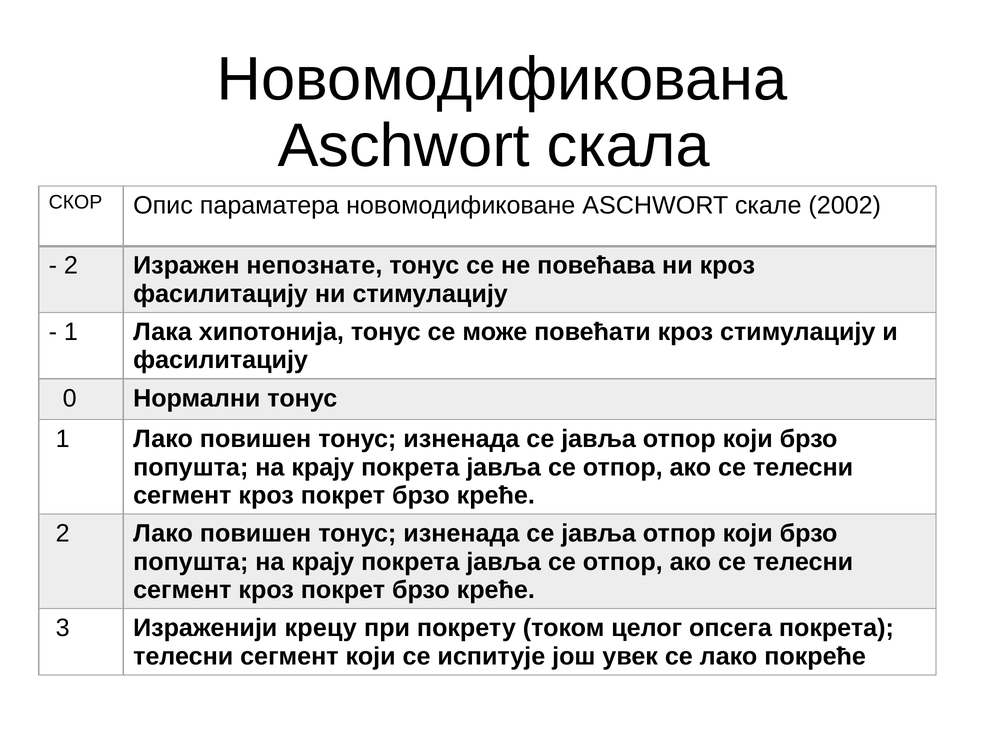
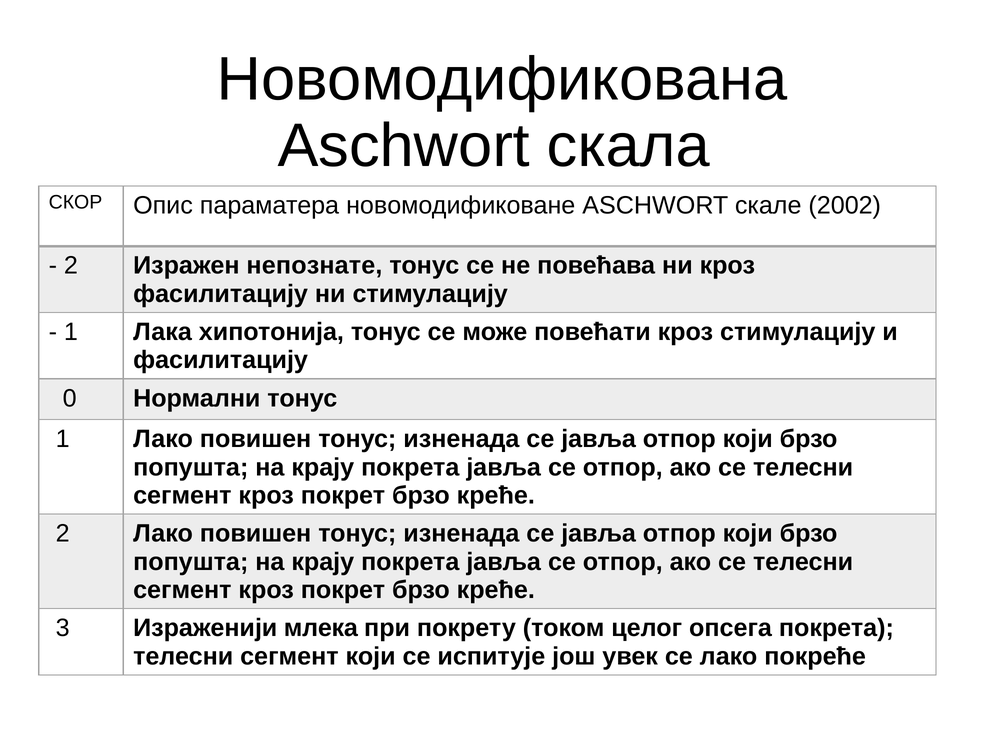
крецу: крецу -> млека (321, 628)
